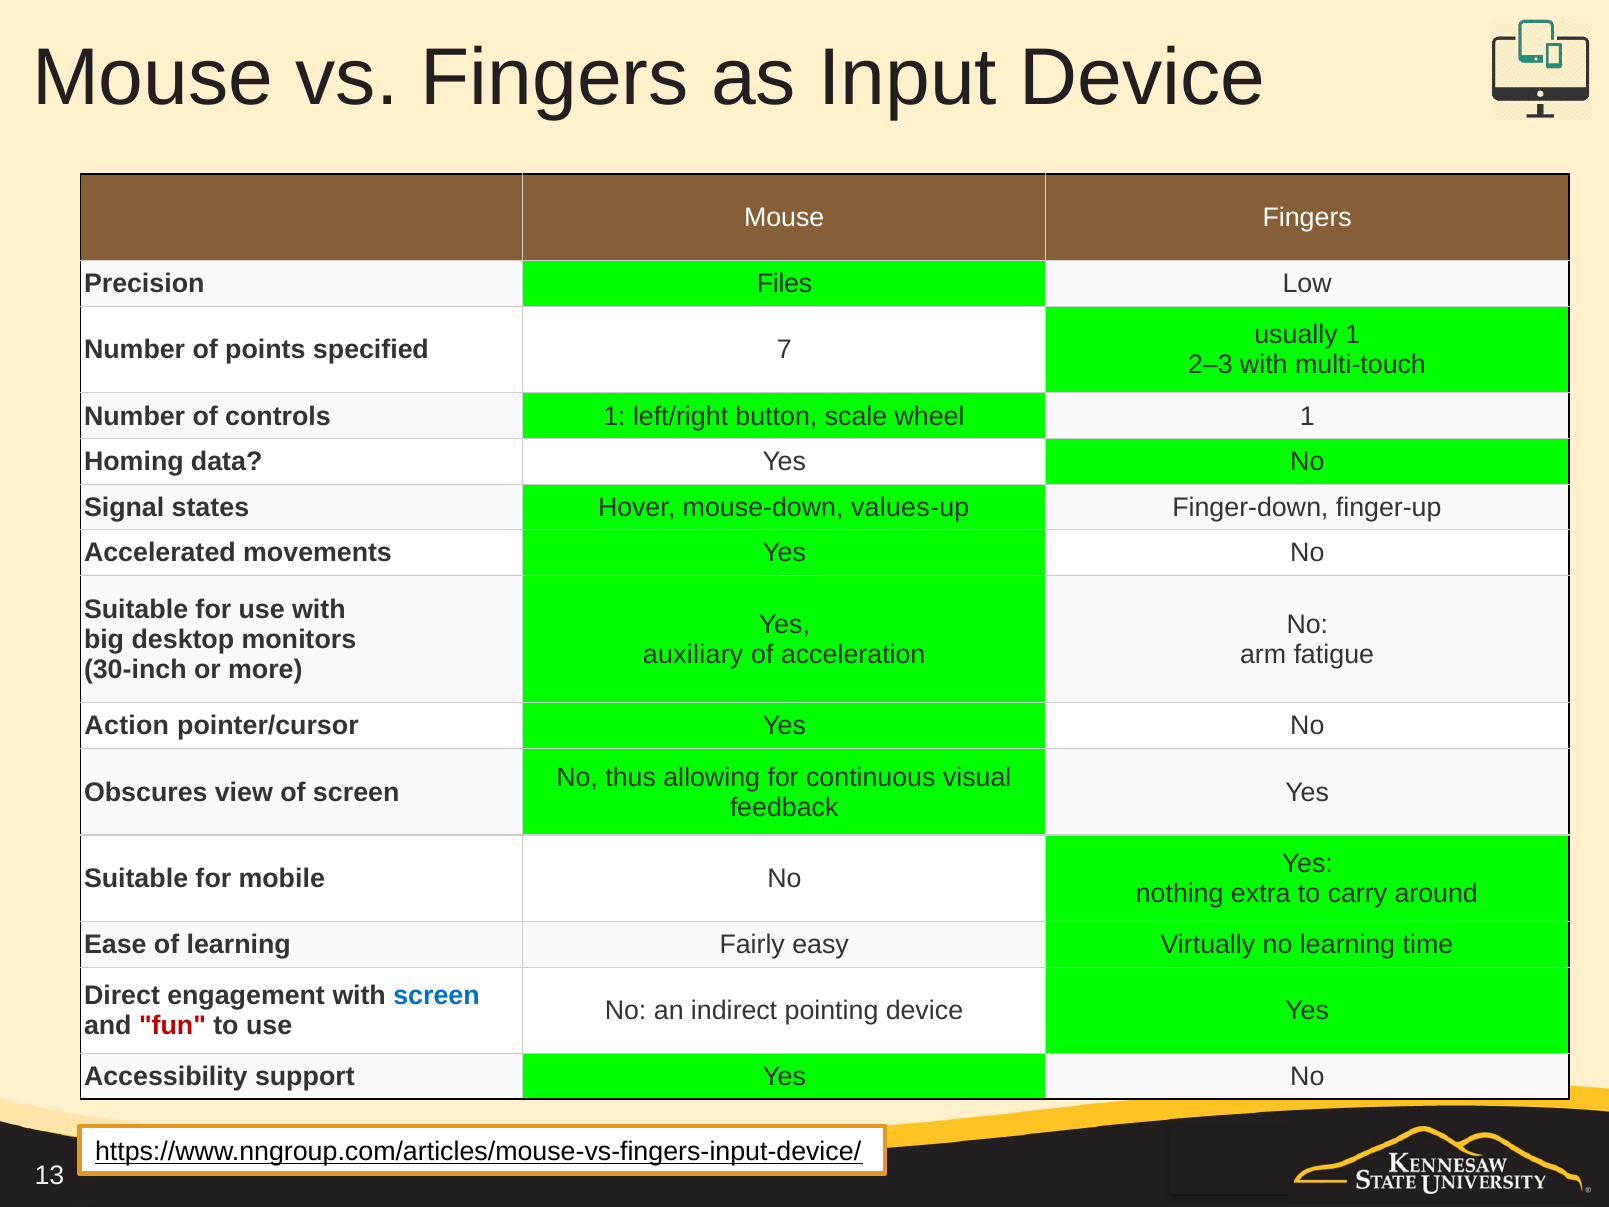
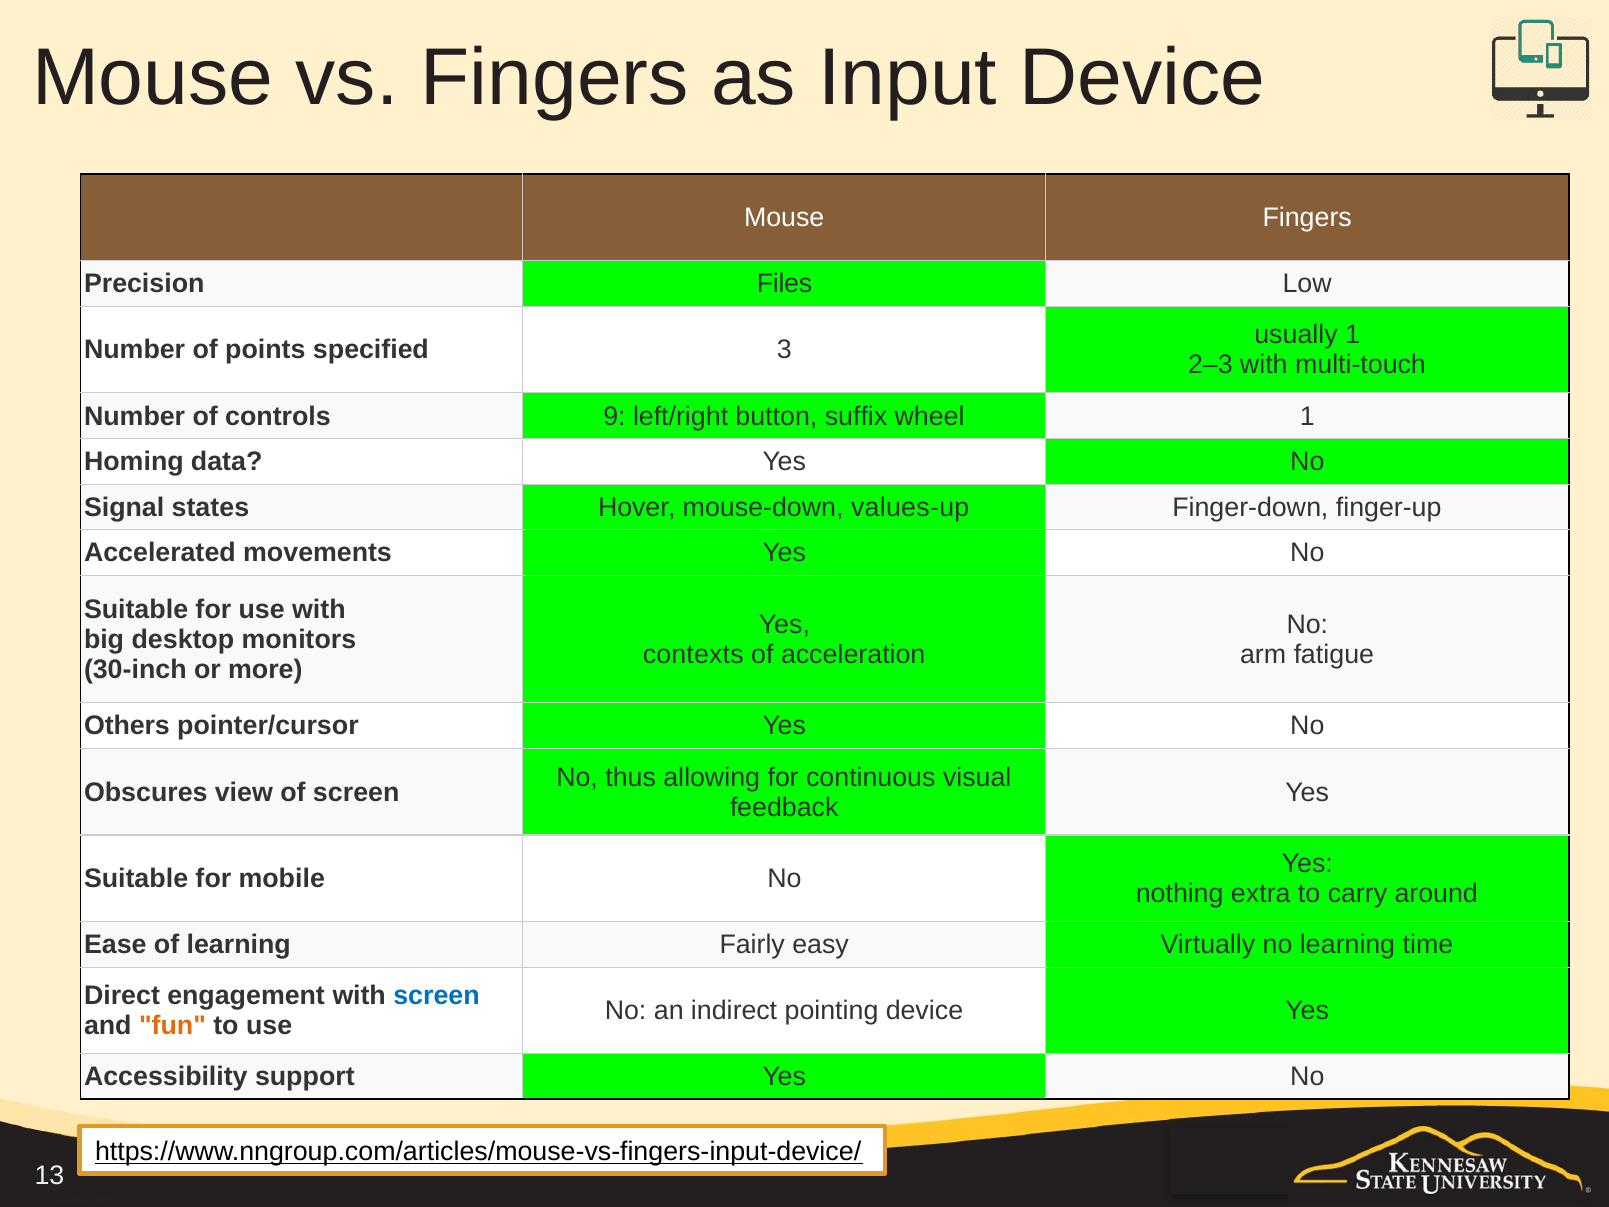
7: 7 -> 3 (784, 350)
controls 1: 1 -> 9 (614, 416)
scale: scale -> suffix (856, 416)
auxiliary: auxiliary -> contexts (693, 654)
Action: Action -> Others (127, 726)
fun colour: red -> orange (173, 1026)
